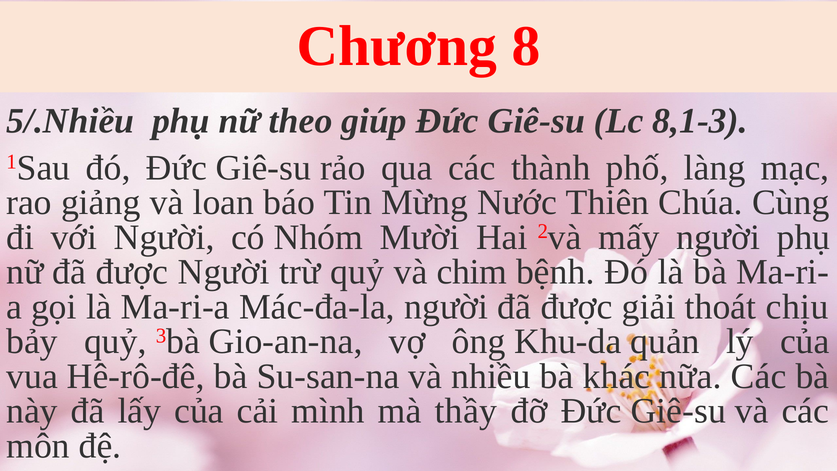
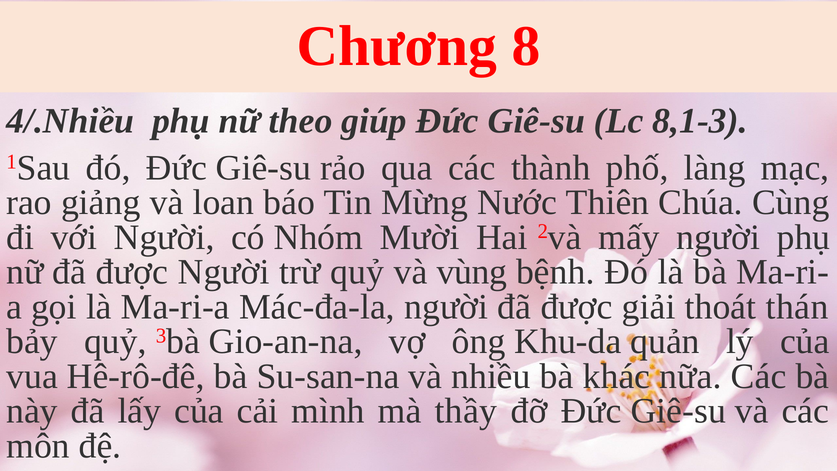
5/.Nhiều: 5/.Nhiều -> 4/.Nhiều (70, 121)
chim: chim -> vùng (472, 272)
chịu: chịu -> thán (797, 307)
